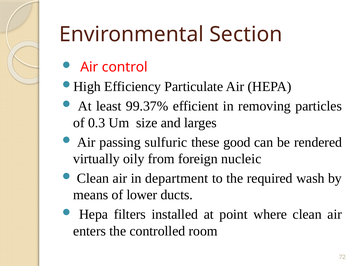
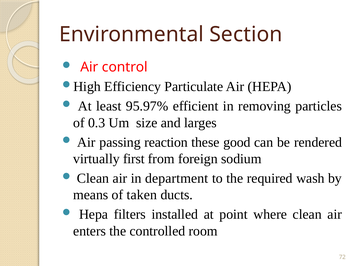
99.37%: 99.37% -> 95.97% (147, 106)
sulfuric: sulfuric -> reaction (166, 142)
oily: oily -> first (134, 159)
nucleic: nucleic -> sodium (241, 159)
lower: lower -> taken (142, 195)
